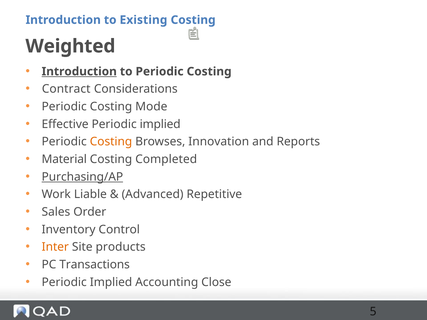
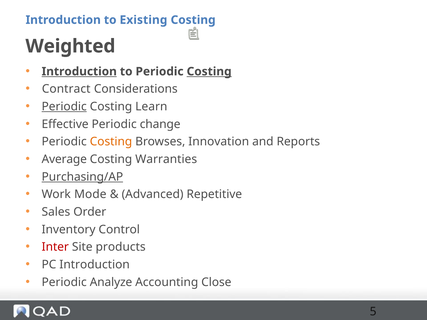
Costing underline: none -> present (209, 72)
Periodic underline: none -> present (64, 107)
Mode: Mode -> Learn (151, 107)
implied: implied -> change (160, 124)
Material: Material -> Average (64, 159)
Completed: Completed -> Warranties (166, 159)
Liable: Liable -> Mode (90, 195)
Inter colour: orange -> red (55, 247)
PC Transactions: Transactions -> Introduction (95, 265)
Implied: Implied -> Analyze (111, 282)
